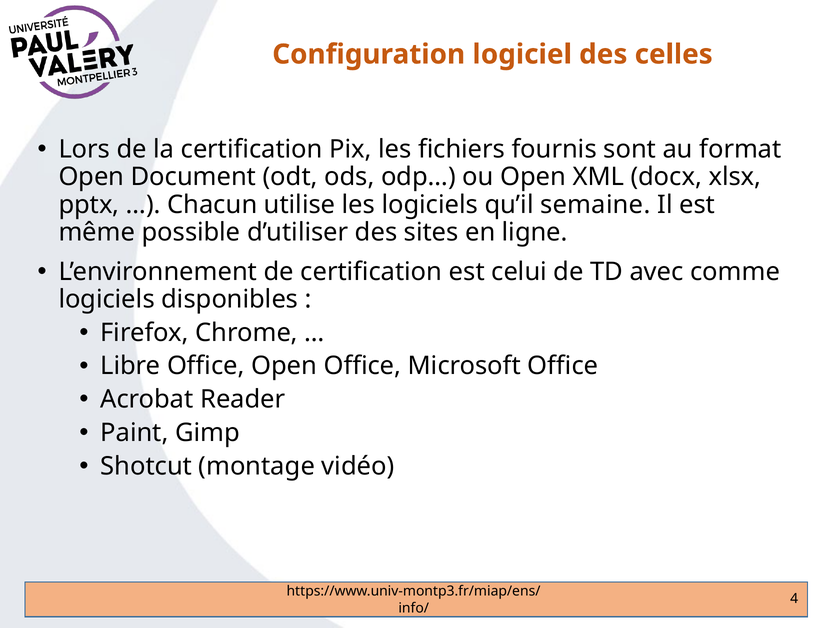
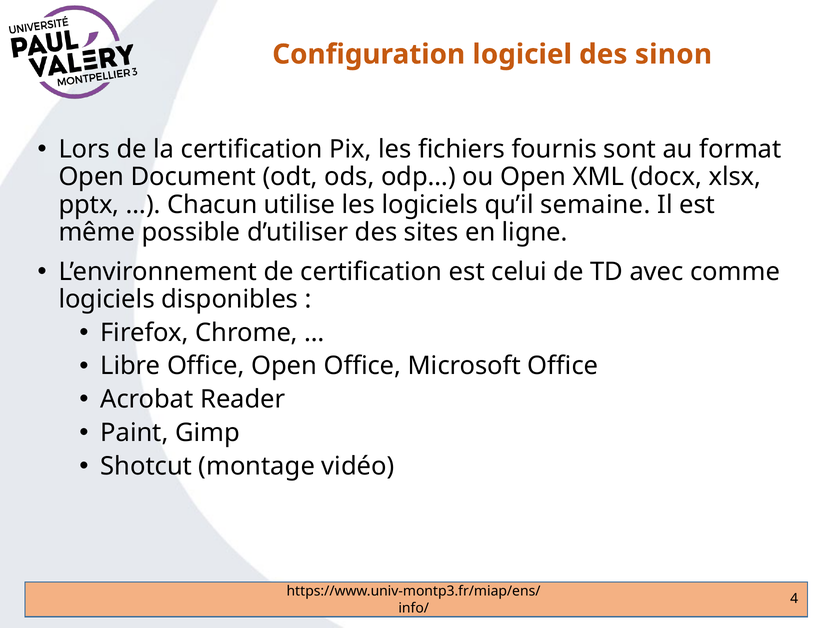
celles: celles -> sinon (673, 54)
